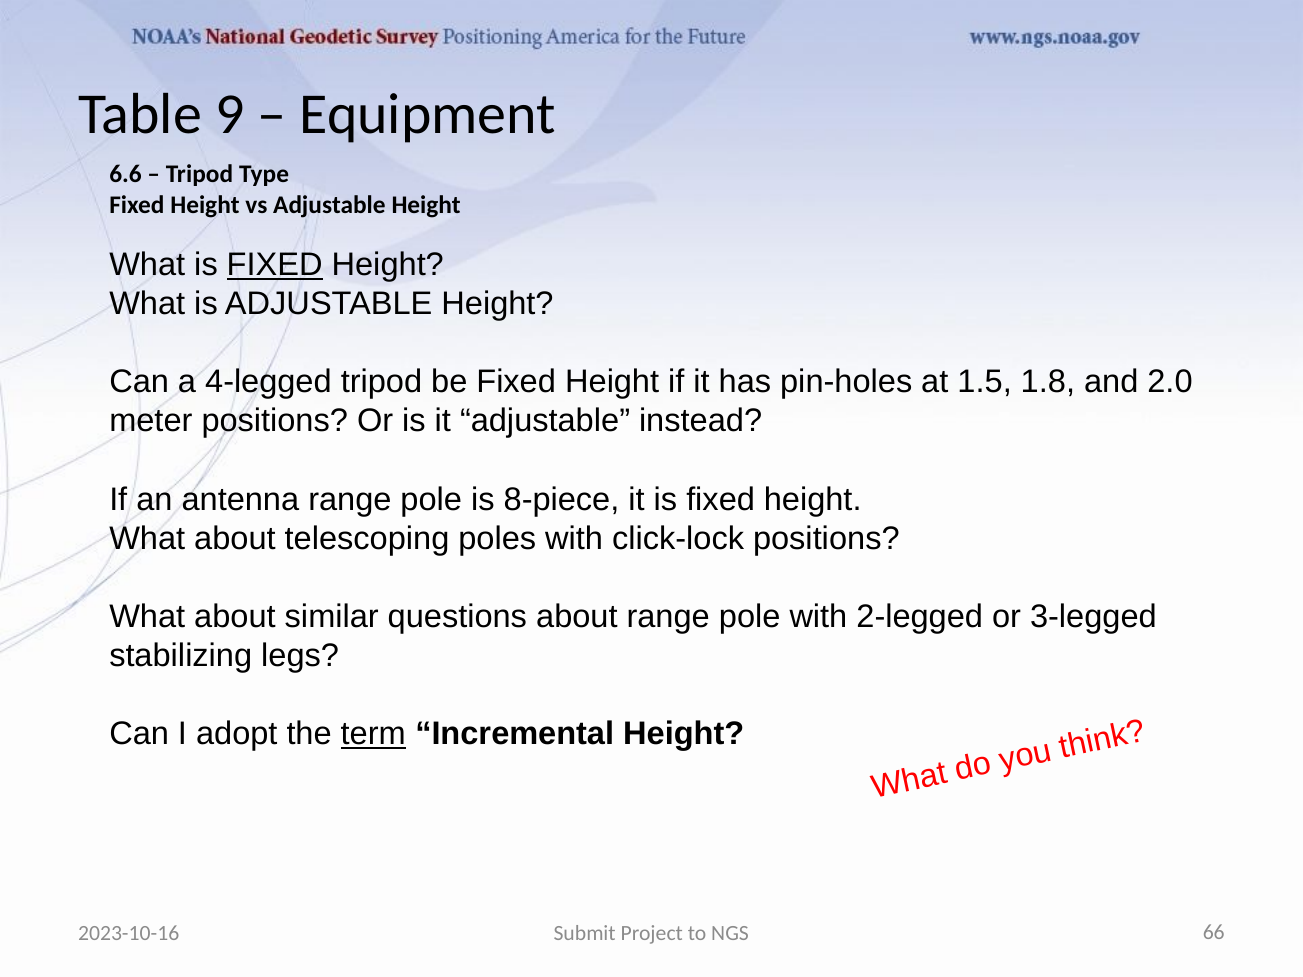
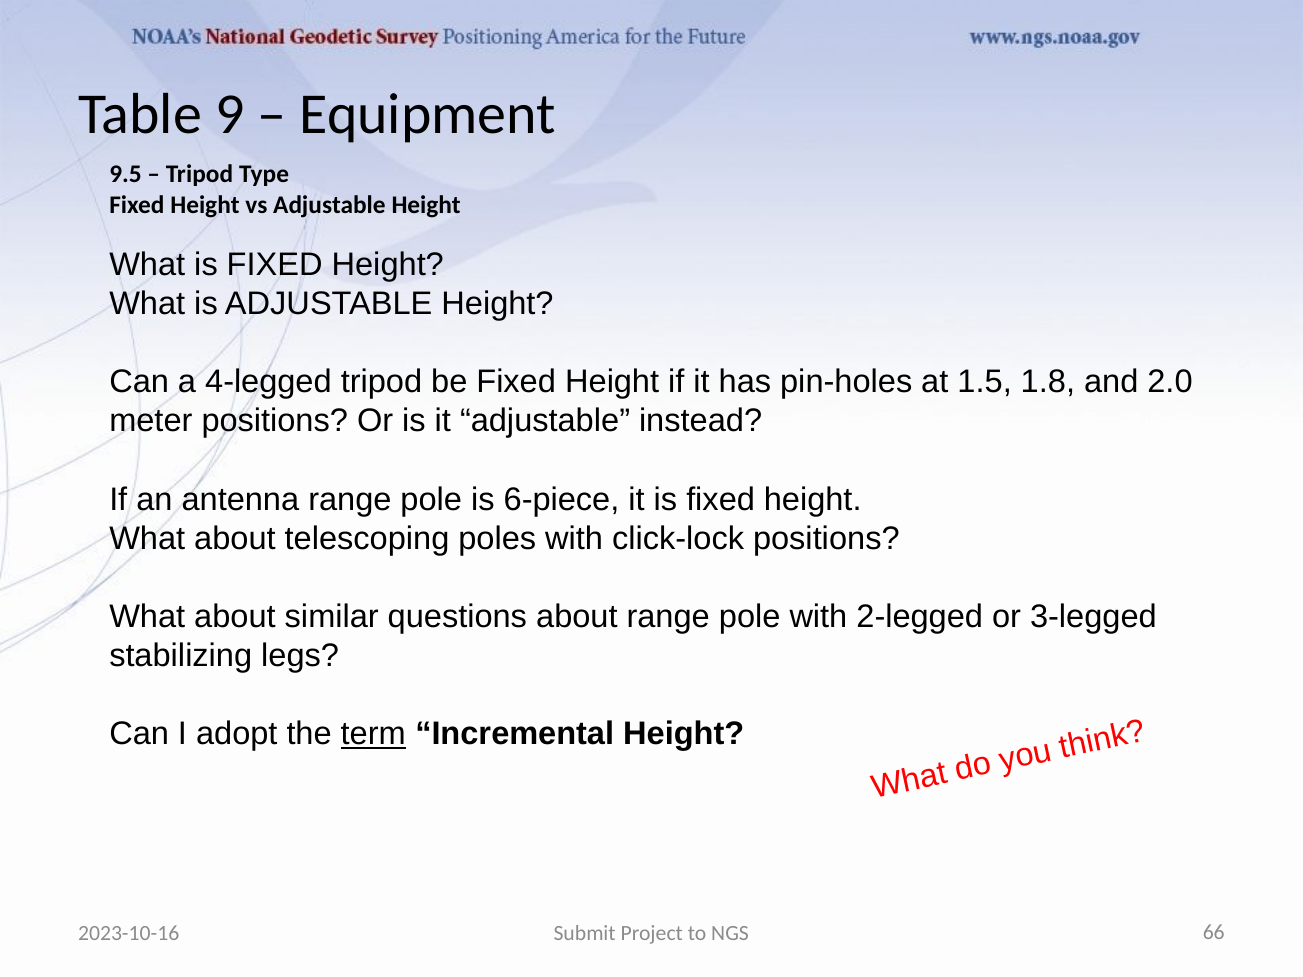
6.6: 6.6 -> 9.5 (125, 174)
FIXED underline: present -> none (275, 265)
8-piece: 8-piece -> 6-piece (561, 500)
